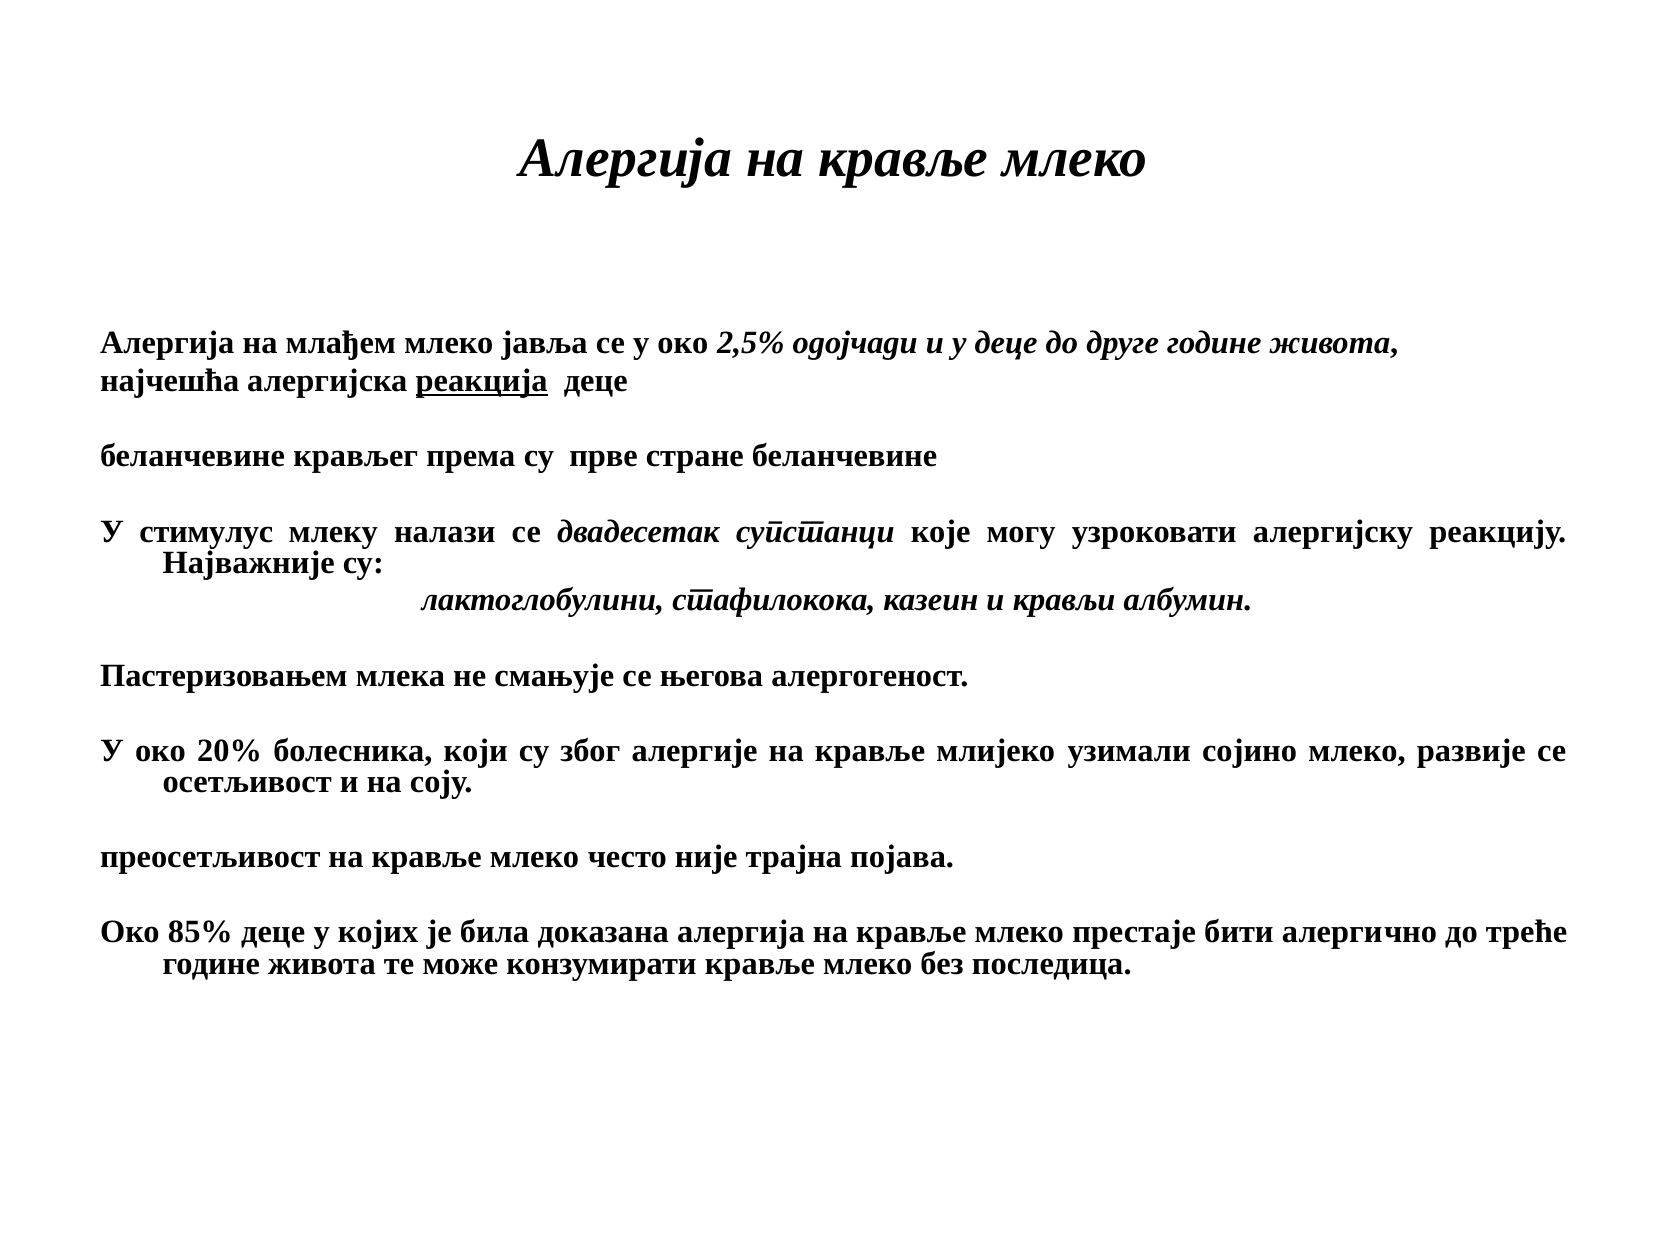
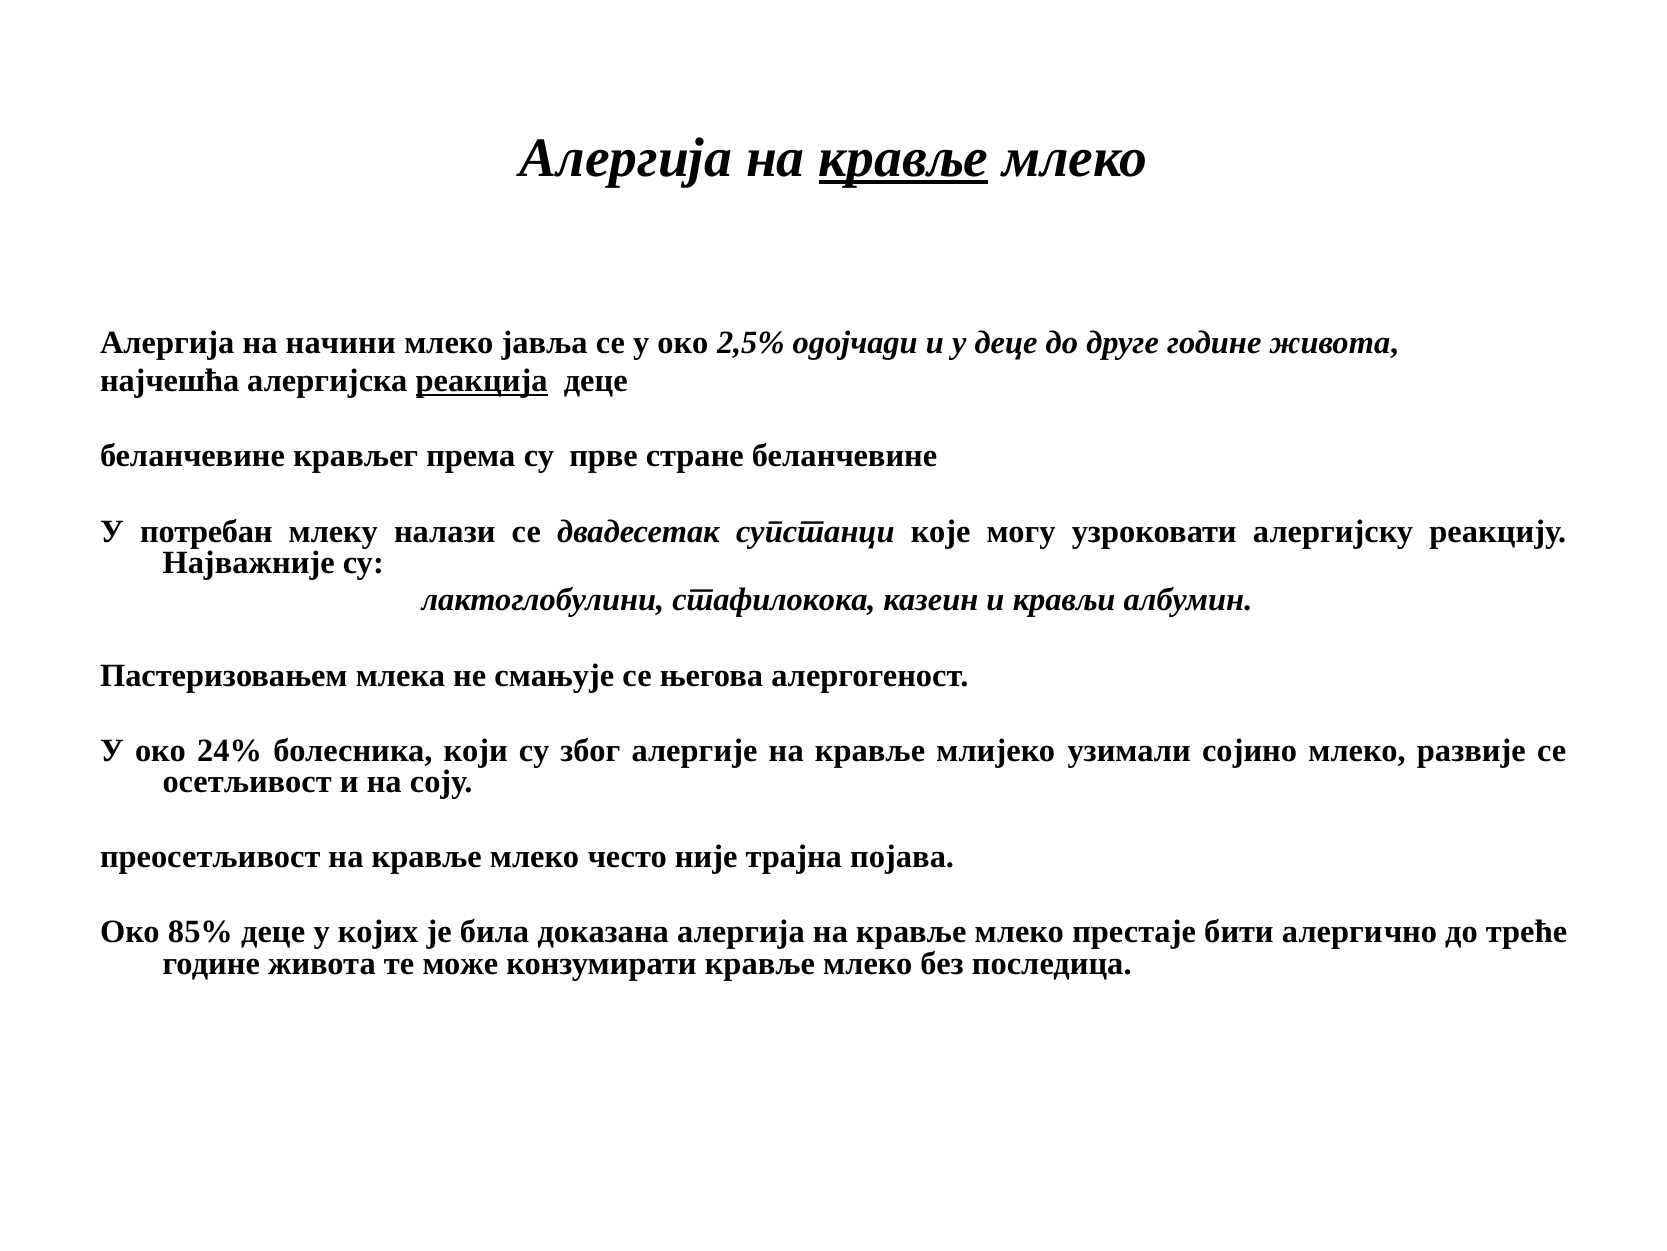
кравље underline: none -> present (904, 158)
млађем: млађем -> начини (341, 343)
стимулус: стимулус -> потребан (206, 531)
20%: 20% -> 24% (230, 750)
